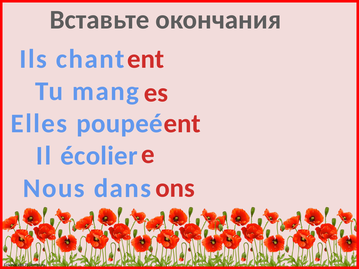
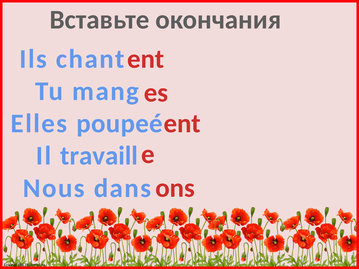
écolier: écolier -> travaill (99, 156)
